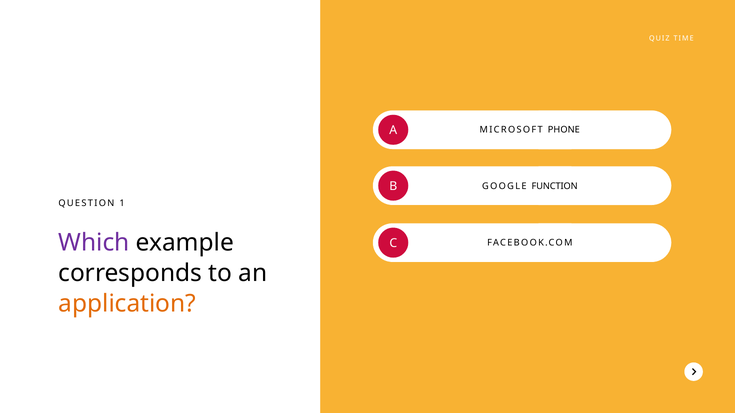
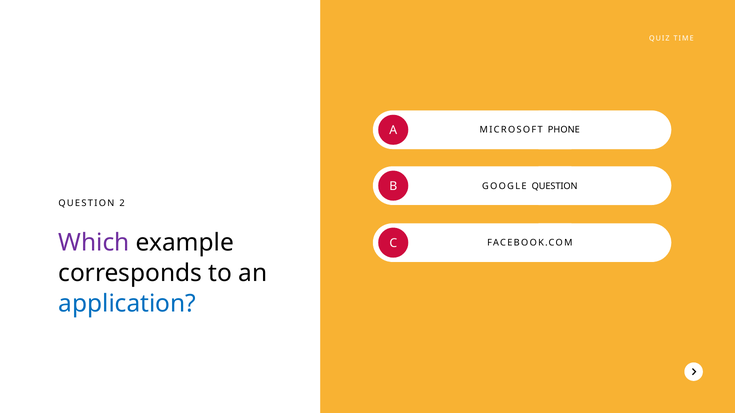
GOOGLE FUNCTION: FUNCTION -> QUESTION (555, 186)
1: 1 -> 2 (122, 203)
application colour: orange -> blue (127, 304)
